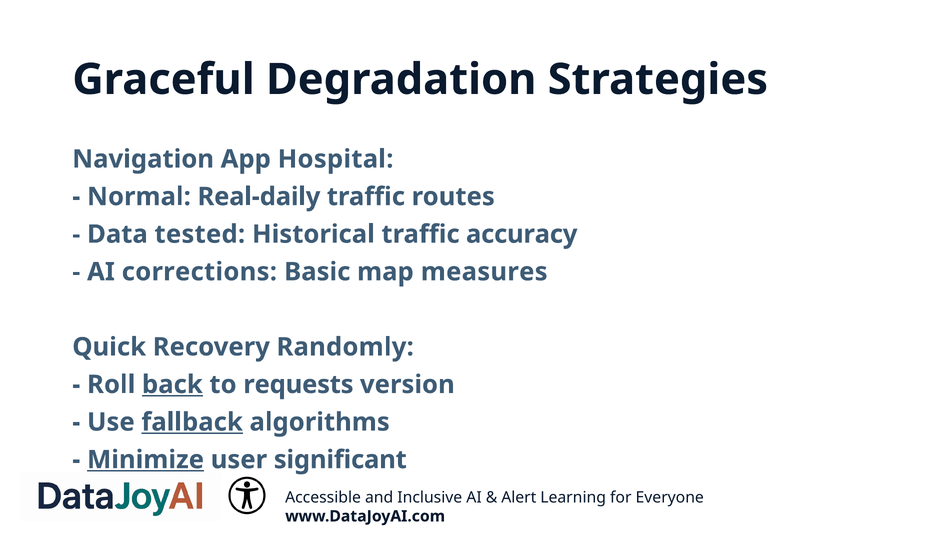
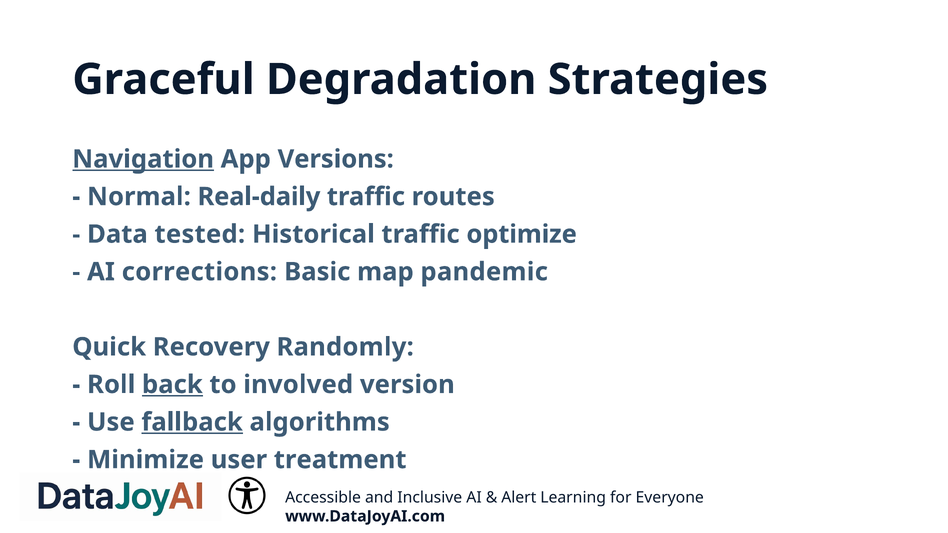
Navigation underline: none -> present (143, 159)
Hospital: Hospital -> Versions (336, 159)
accuracy: accuracy -> optimize (522, 234)
measures: measures -> pandemic (484, 272)
requests: requests -> involved (298, 385)
Minimize underline: present -> none (146, 460)
significant: significant -> treatment (340, 460)
